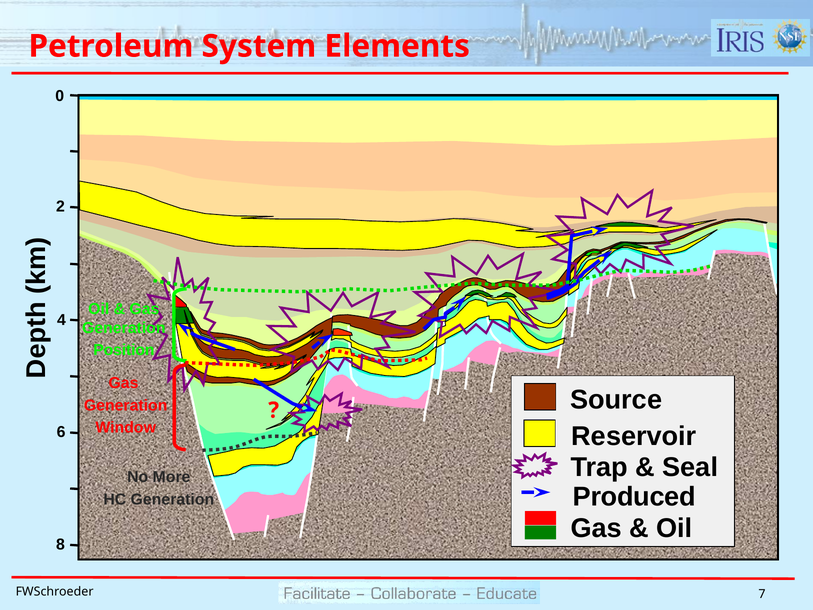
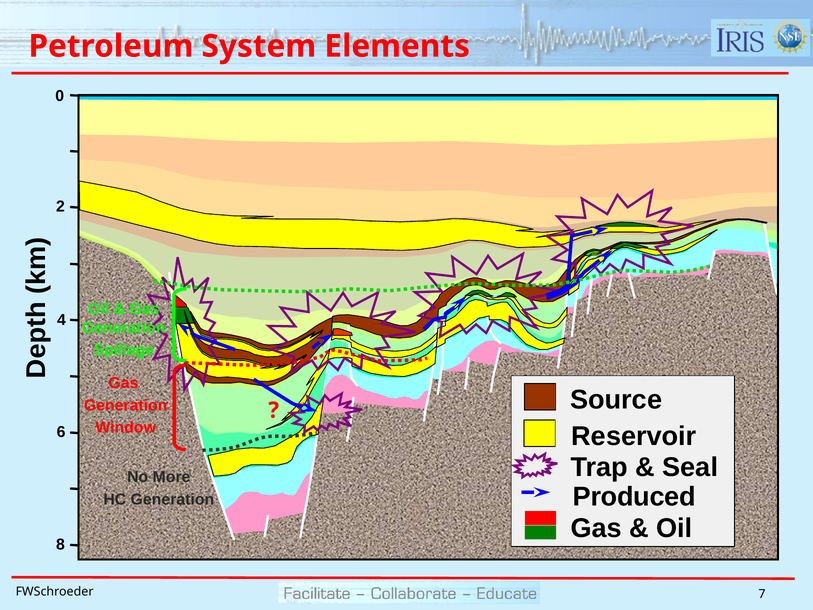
Position: Position -> Spillage (124, 350)
